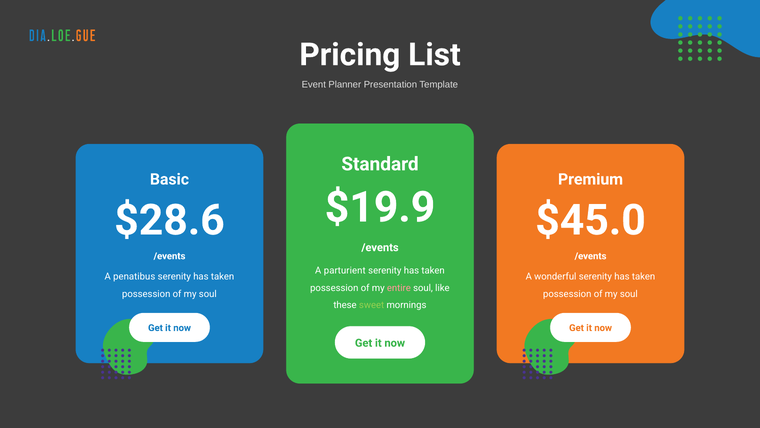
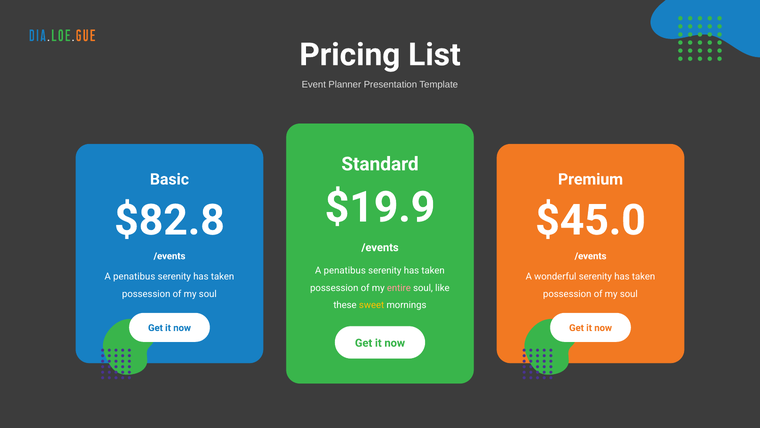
$28.6: $28.6 -> $82.8 (169, 220)
parturient: parturient -> penatibus (345, 271)
sweet colour: light green -> yellow (372, 305)
